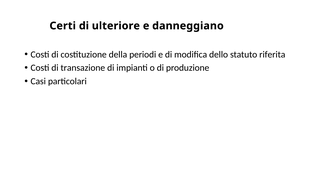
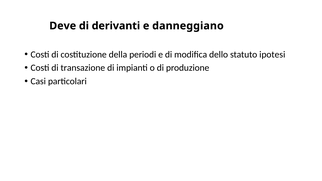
Certi: Certi -> Deve (63, 26)
ulteriore: ulteriore -> derivanti (116, 26)
riferita: riferita -> ipotesi (272, 54)
